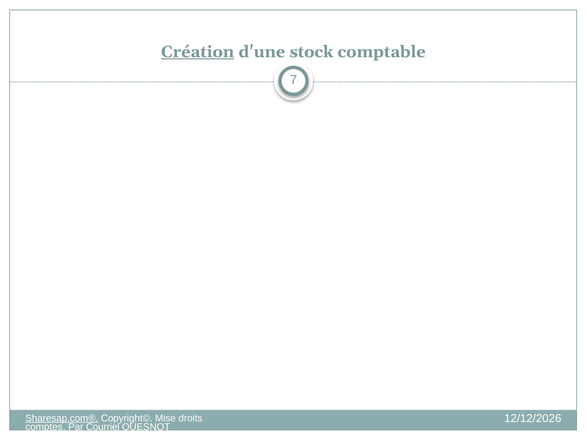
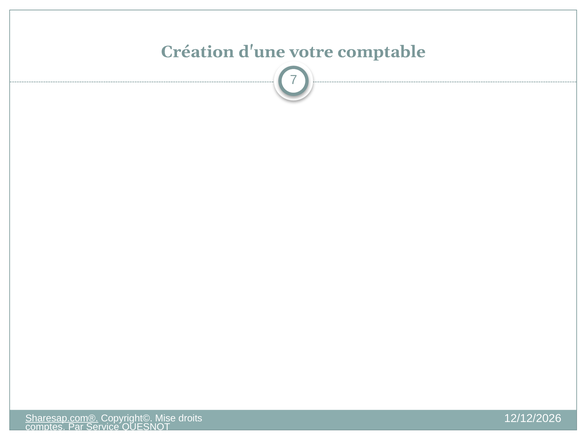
Création underline: present -> none (198, 52)
stock: stock -> votre (311, 52)
Courriel: Courriel -> Service (103, 427)
